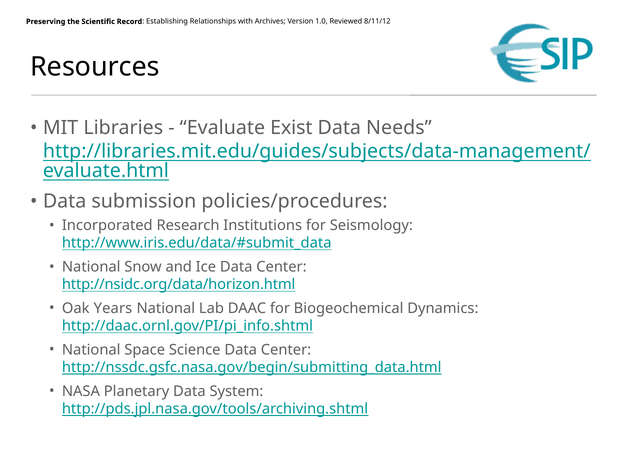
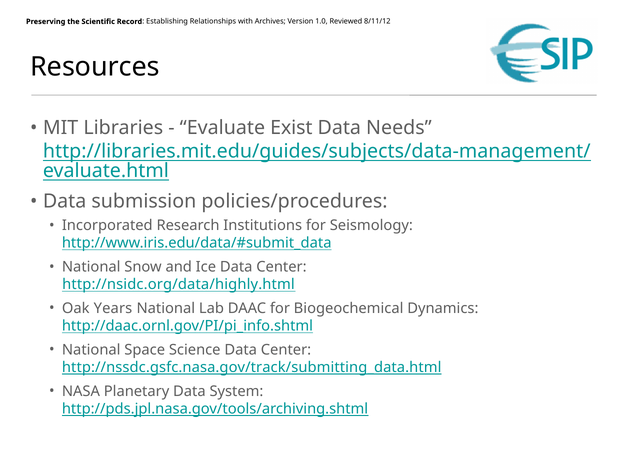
http://nsidc.org/data/horizon.html: http://nsidc.org/data/horizon.html -> http://nsidc.org/data/highly.html (178, 284)
http://nssdc.gsfc.nasa.gov/begin/submitting_data.html: http://nssdc.gsfc.nasa.gov/begin/submitting_data.html -> http://nssdc.gsfc.nasa.gov/track/submitting_data.html (252, 367)
